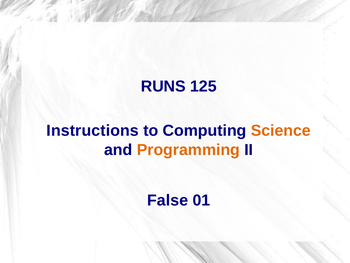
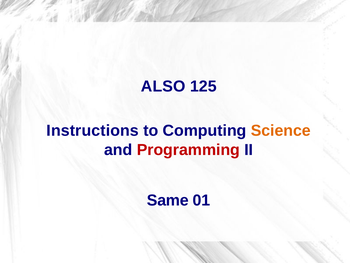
RUNS: RUNS -> ALSO (163, 86)
Programming colour: orange -> red (188, 149)
False: False -> Same (168, 200)
